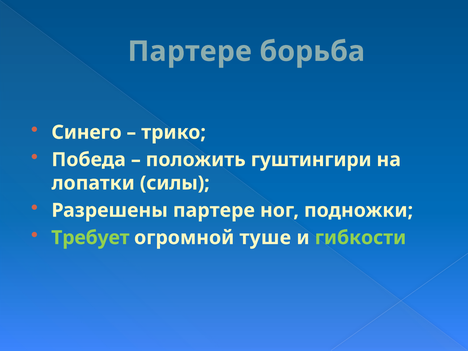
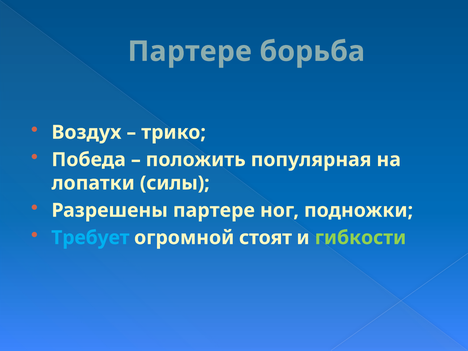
Синего: Синего -> Воздух (86, 132)
гуштингири: гуштингири -> популярная (311, 160)
Требует colour: light green -> light blue (90, 238)
туше: туше -> стоят (265, 238)
